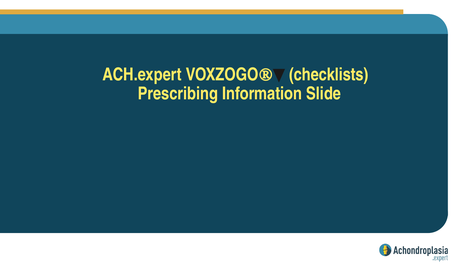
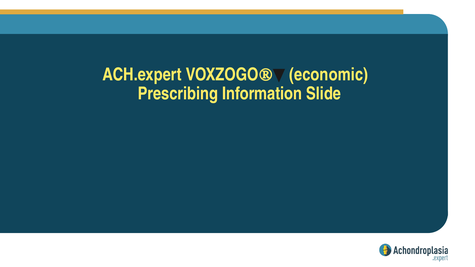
checklists: checklists -> economic (329, 75)
